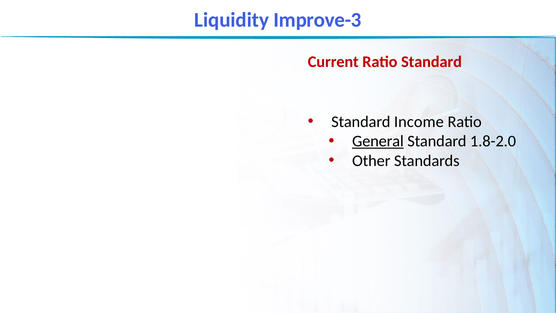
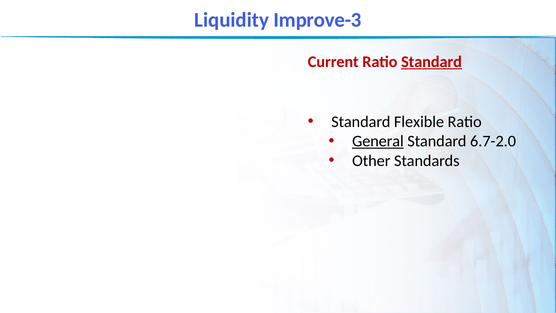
Standard underline: none -> present (432, 62)
Income: Income -> Flexible (419, 122)
1.8-2.0: 1.8-2.0 -> 6.7-2.0 (493, 141)
